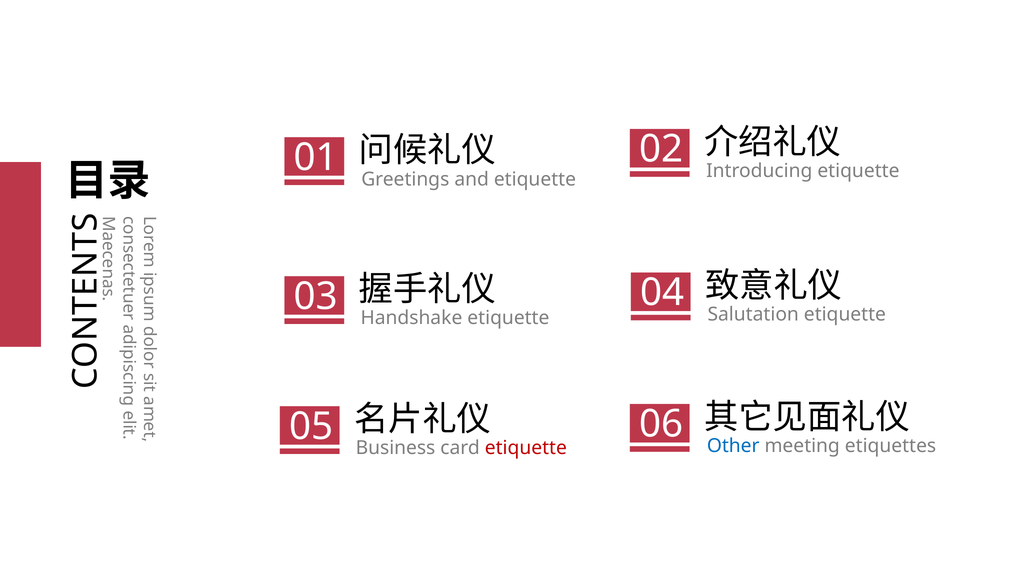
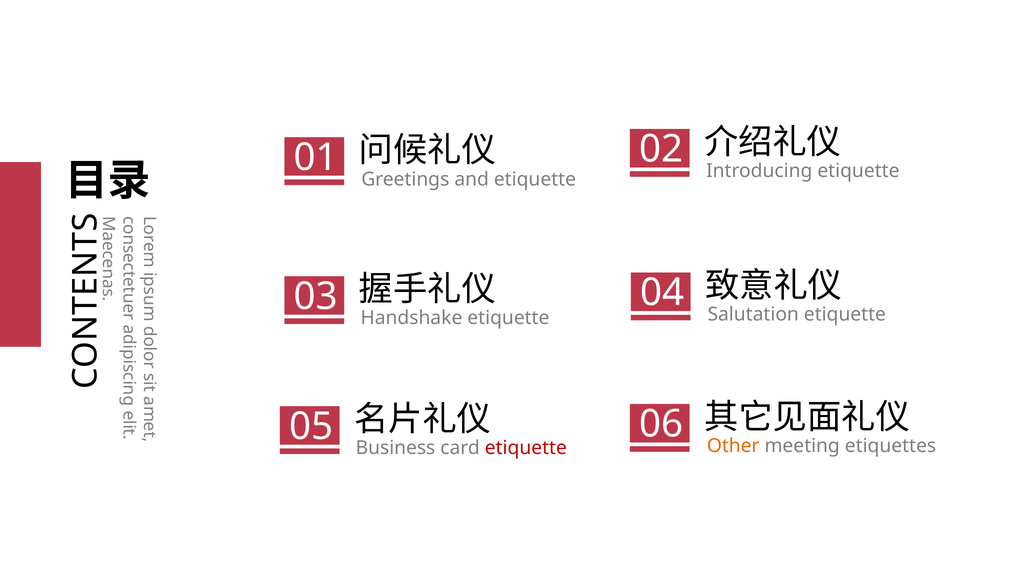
Other colour: blue -> orange (733, 446)
